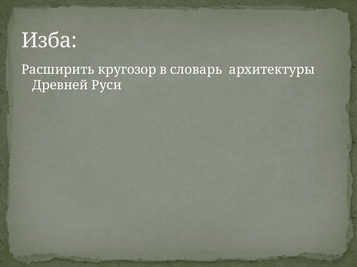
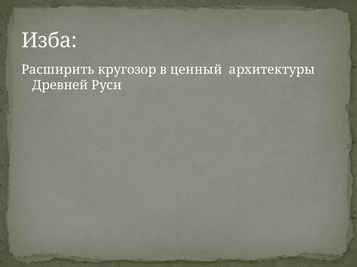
словарь: словарь -> ценный (196, 70)
